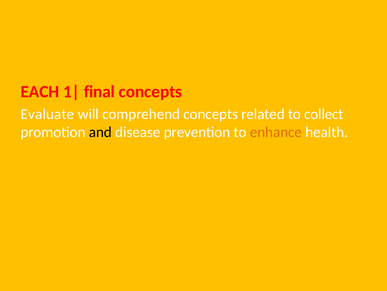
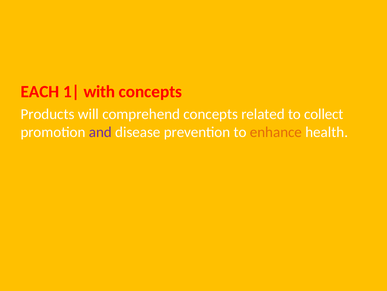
final: final -> with (99, 92)
Evaluate: Evaluate -> Products (48, 114)
and colour: black -> purple (100, 132)
